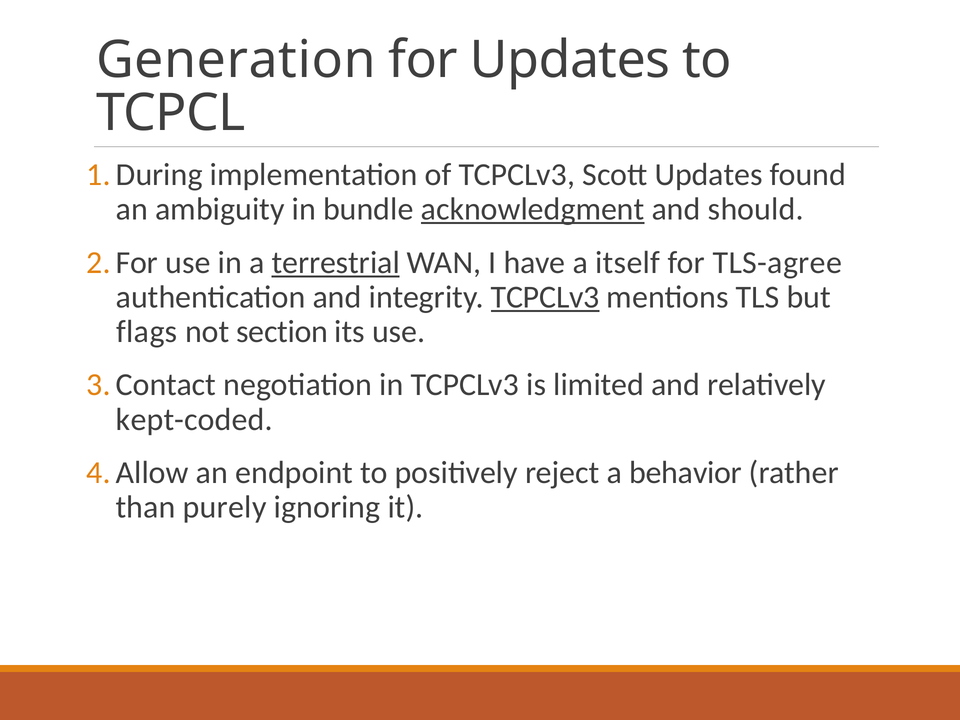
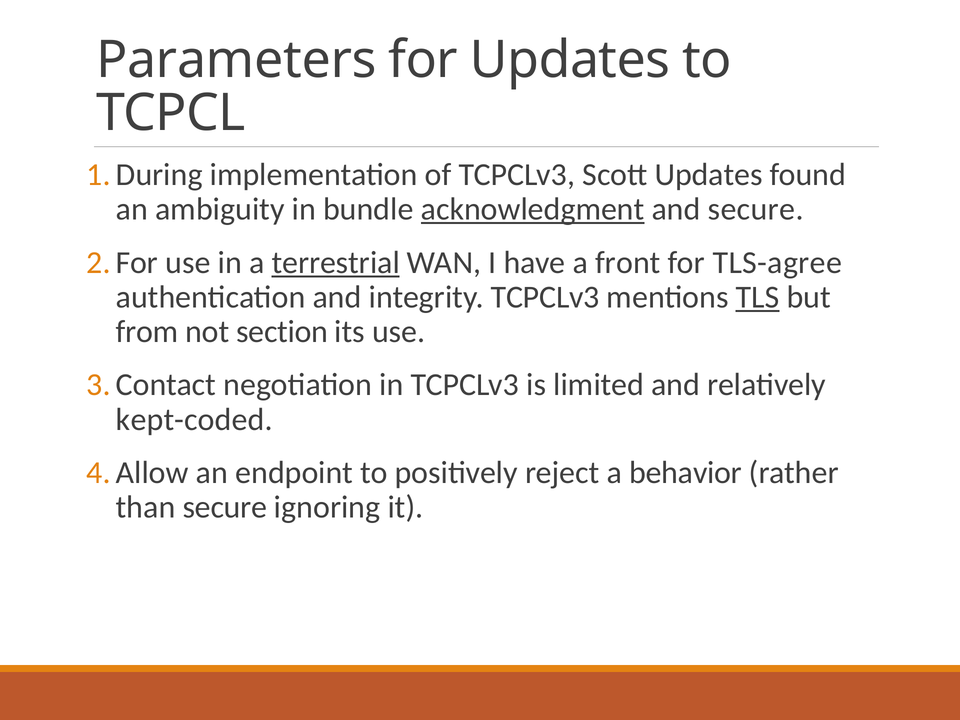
Generation: Generation -> Parameters (236, 60)
and should: should -> secure (756, 209)
itself: itself -> front (628, 263)
TCPCLv3 underline: present -> none (545, 297)
TLS underline: none -> present (758, 297)
flags: flags -> from (147, 332)
than purely: purely -> secure (225, 507)
